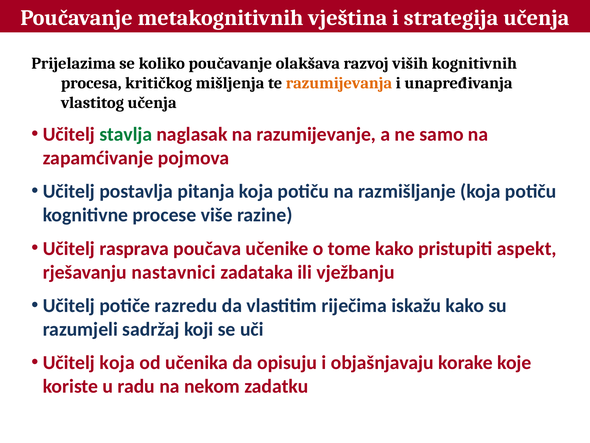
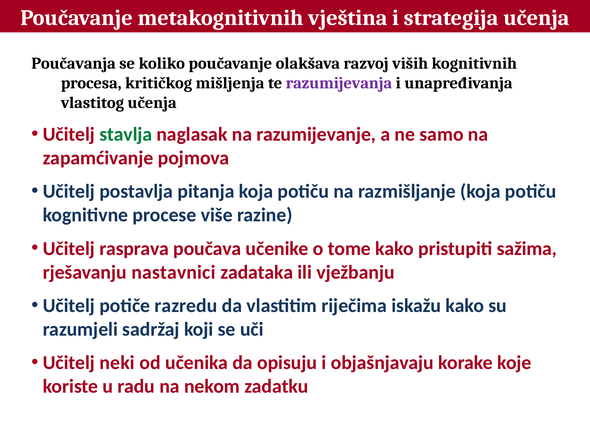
Prijelazima: Prijelazima -> Poučavanja (74, 63)
razumijevanja colour: orange -> purple (339, 83)
aspekt: aspekt -> sažima (527, 248)
Učitelj koja: koja -> neki (117, 362)
